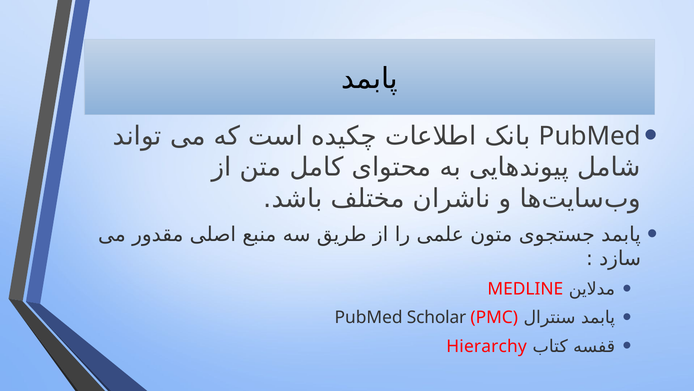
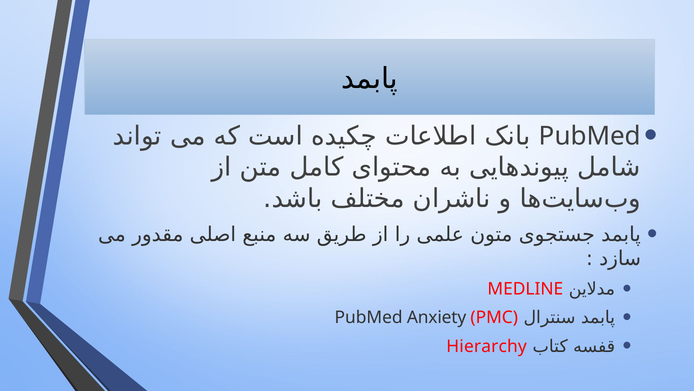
Scholar: Scholar -> Anxiety (437, 317)
